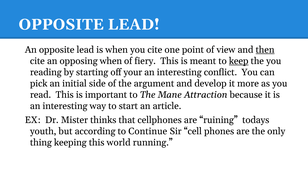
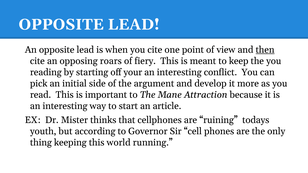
opposing when: when -> roars (111, 61)
keep underline: present -> none (239, 61)
Continue: Continue -> Governor (148, 131)
